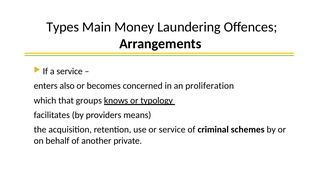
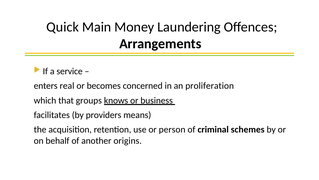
Types: Types -> Quick (63, 27)
also: also -> real (67, 86)
typology: typology -> business (157, 100)
or service: service -> person (172, 129)
private: private -> origins (128, 140)
